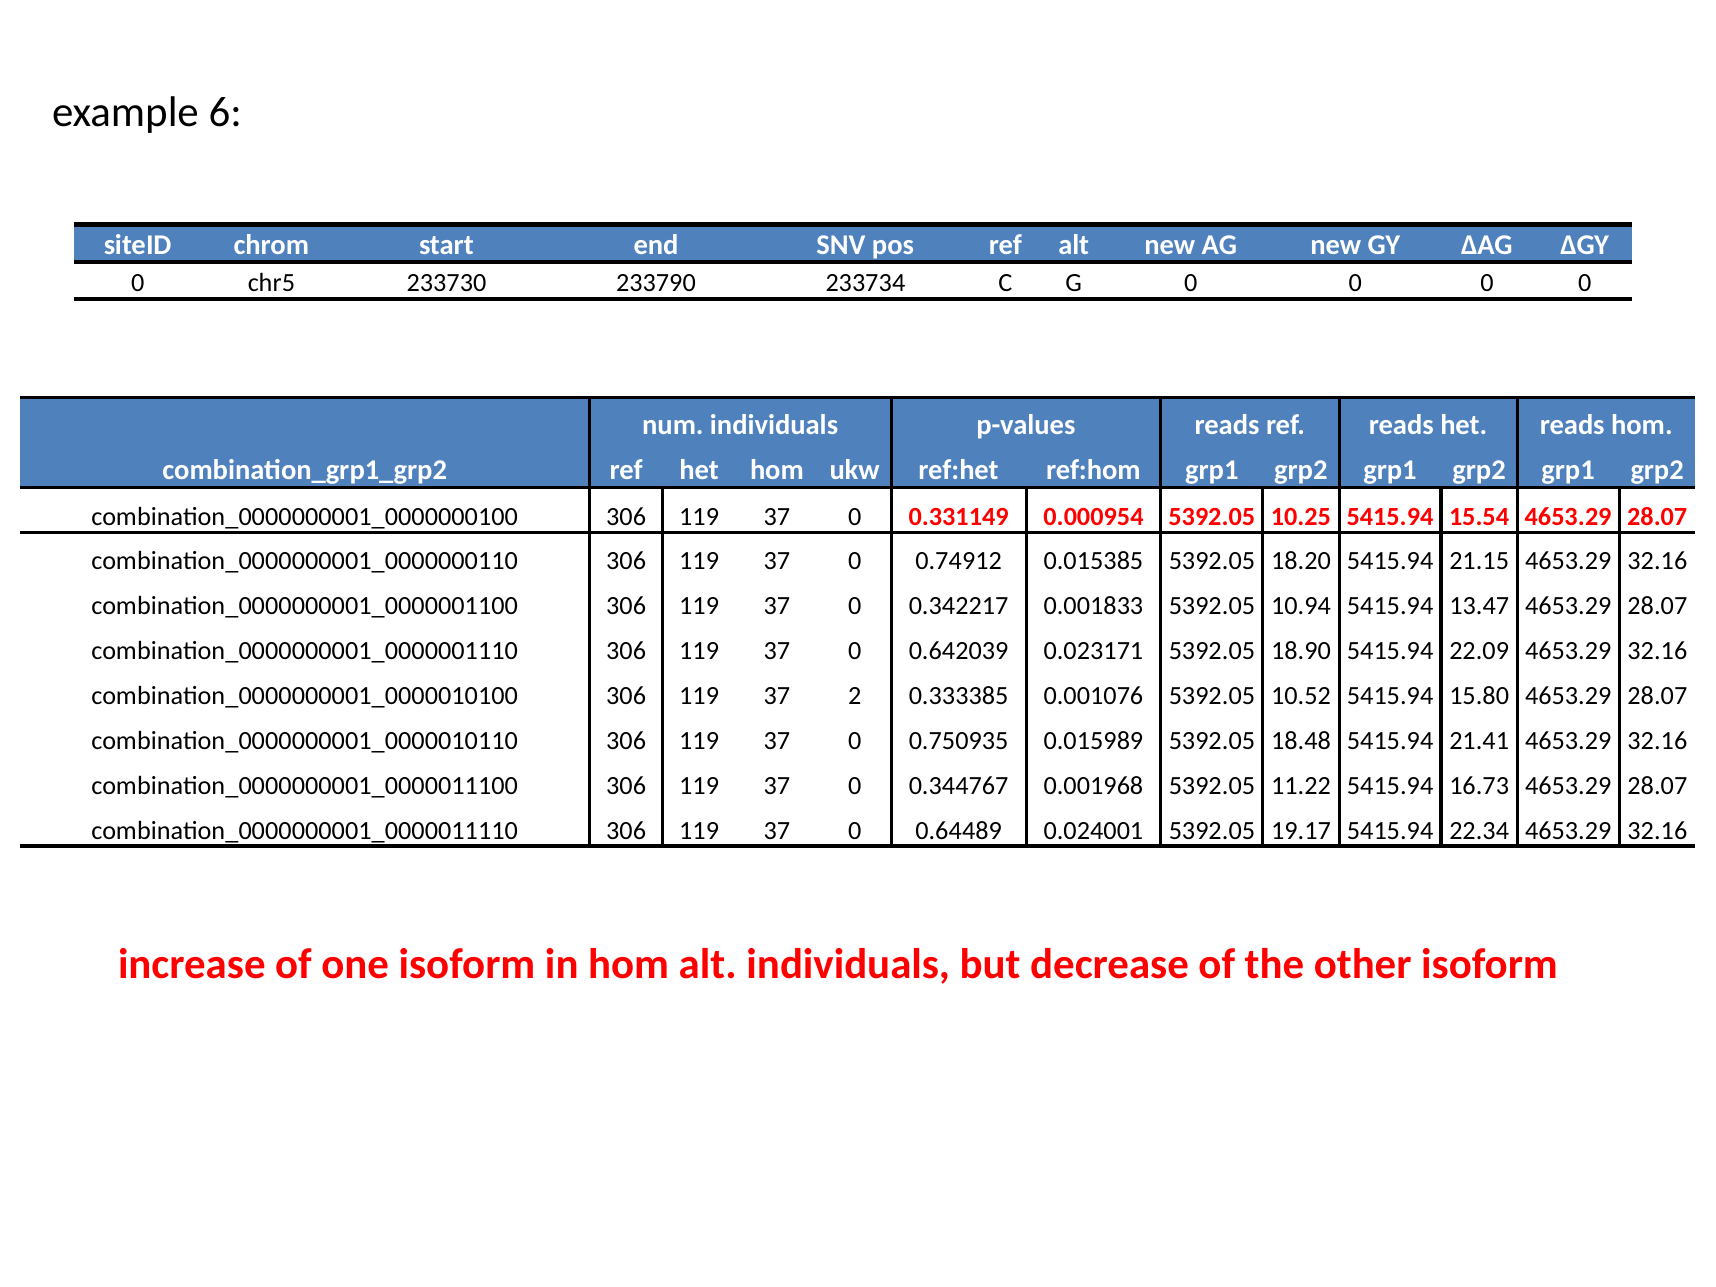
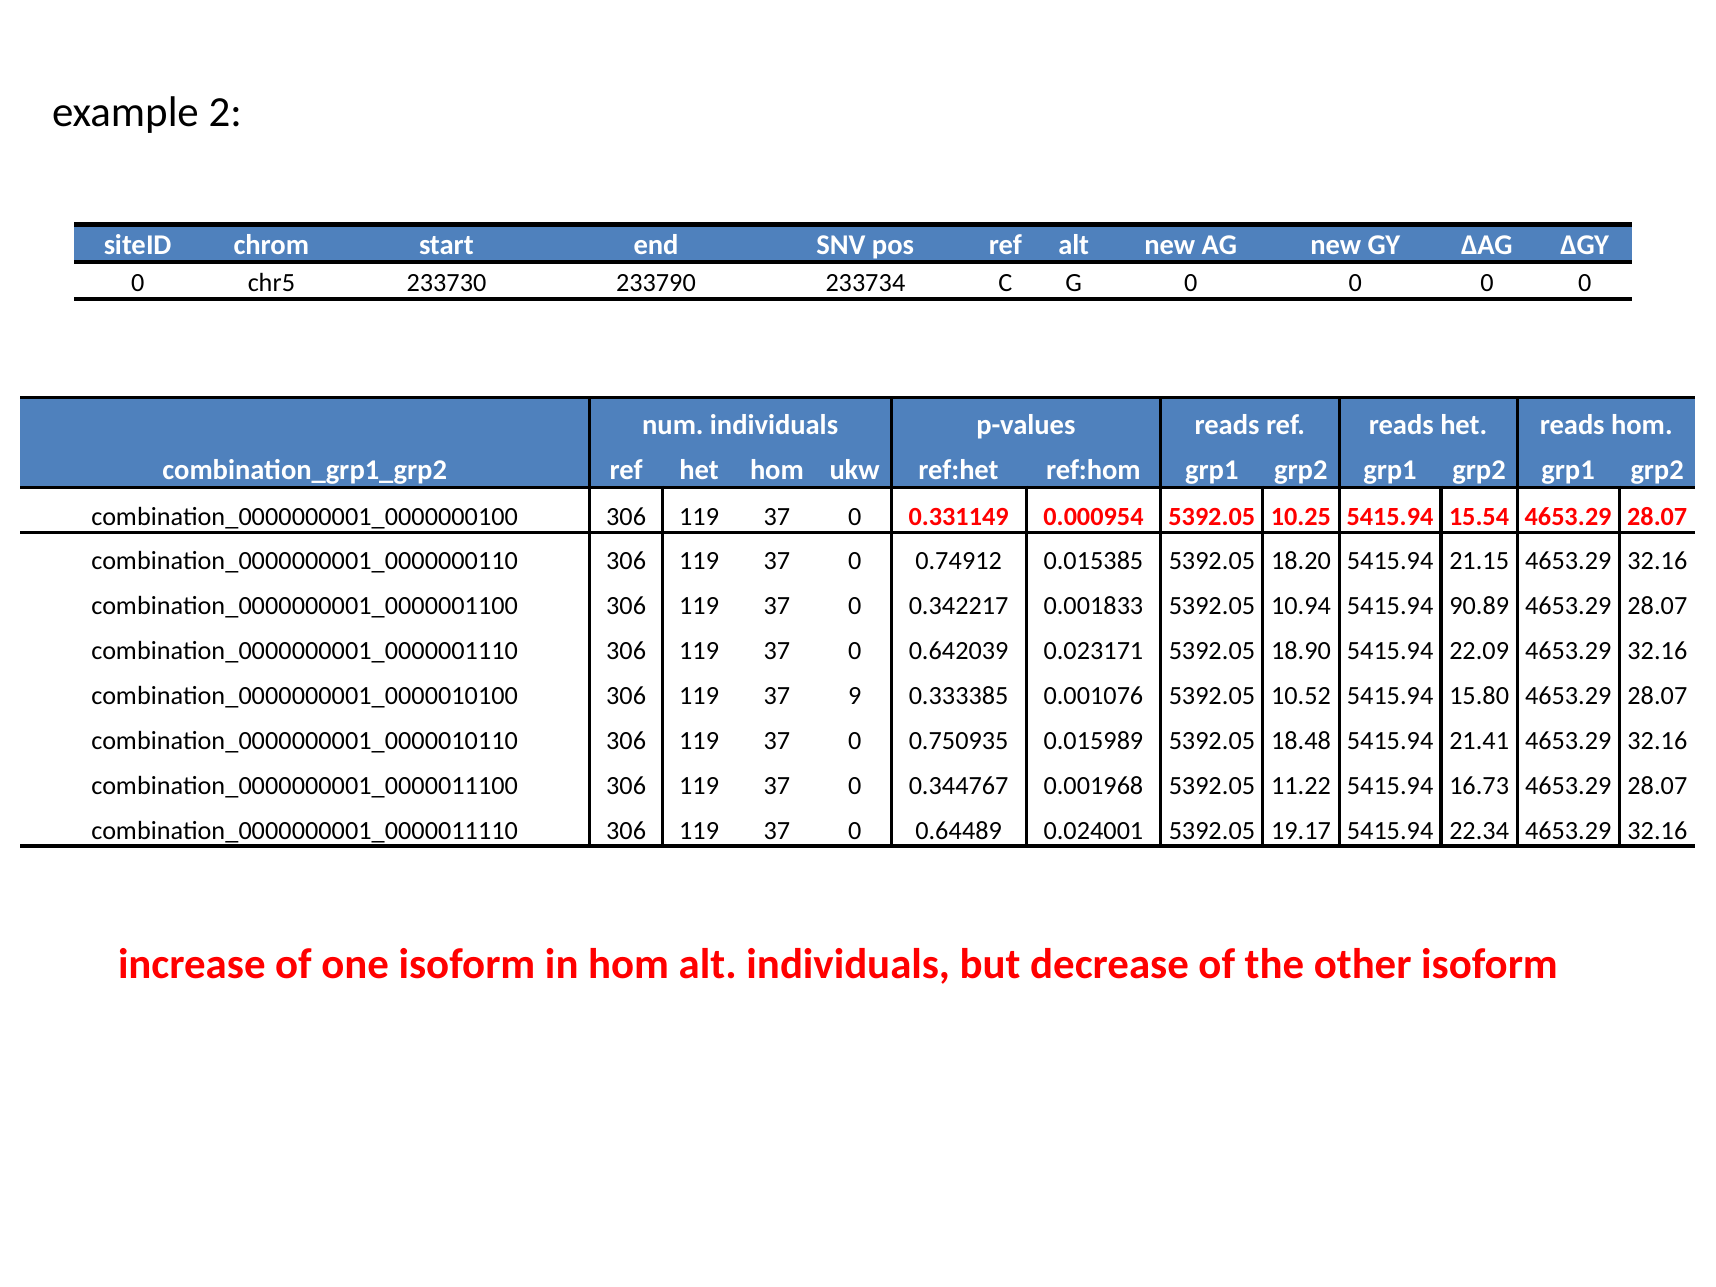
6: 6 -> 2 (225, 112)
13.47: 13.47 -> 90.89 (1479, 606)
2: 2 -> 9 (855, 696)
